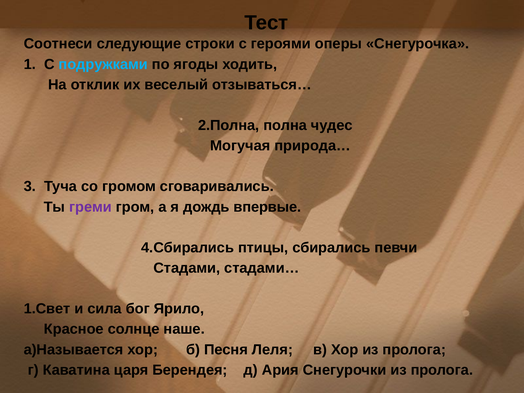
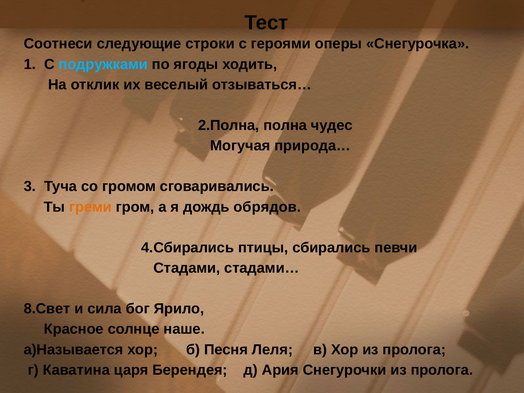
греми colour: purple -> orange (90, 207)
впервые: впервые -> обрядов (267, 207)
1.Свет: 1.Свет -> 8.Свет (47, 309)
